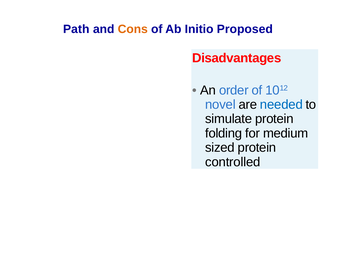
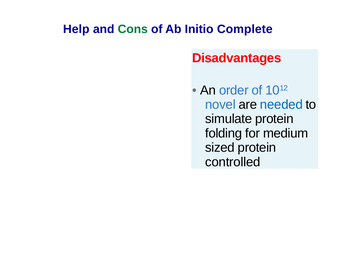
Path: Path -> Help (76, 29)
Cons colour: orange -> green (133, 29)
Proposed: Proposed -> Complete (245, 29)
